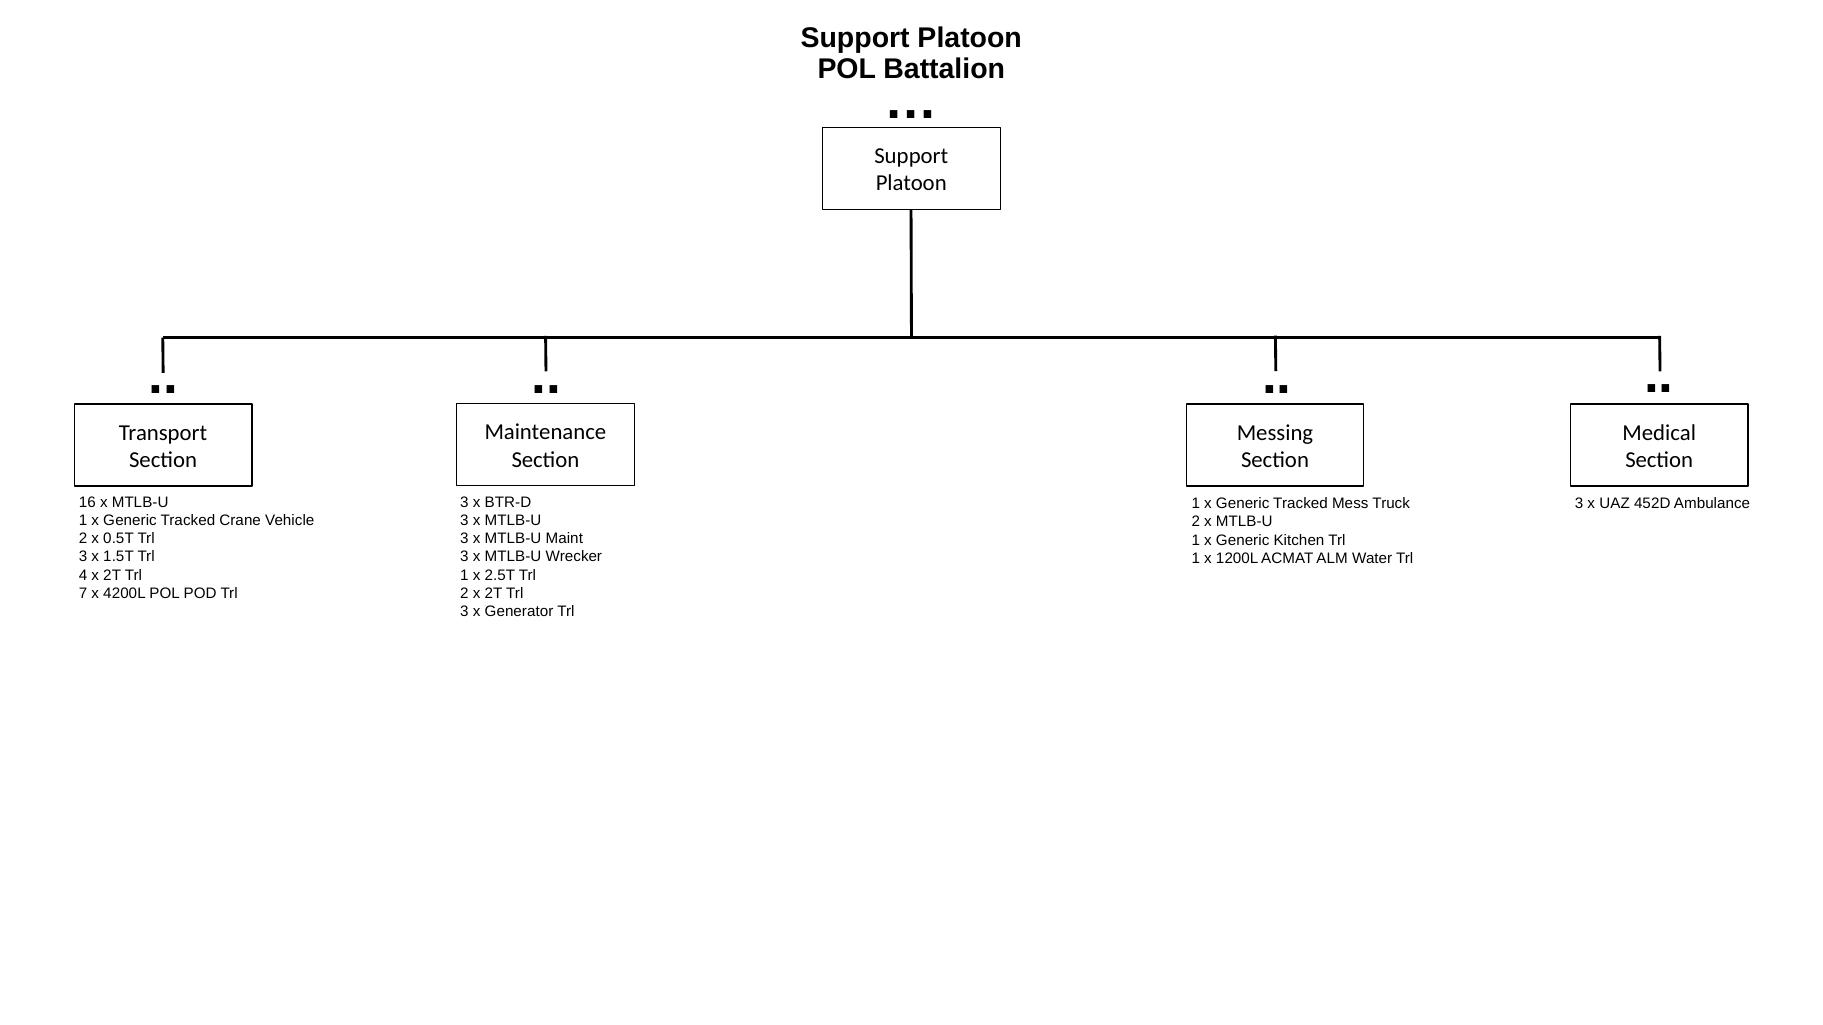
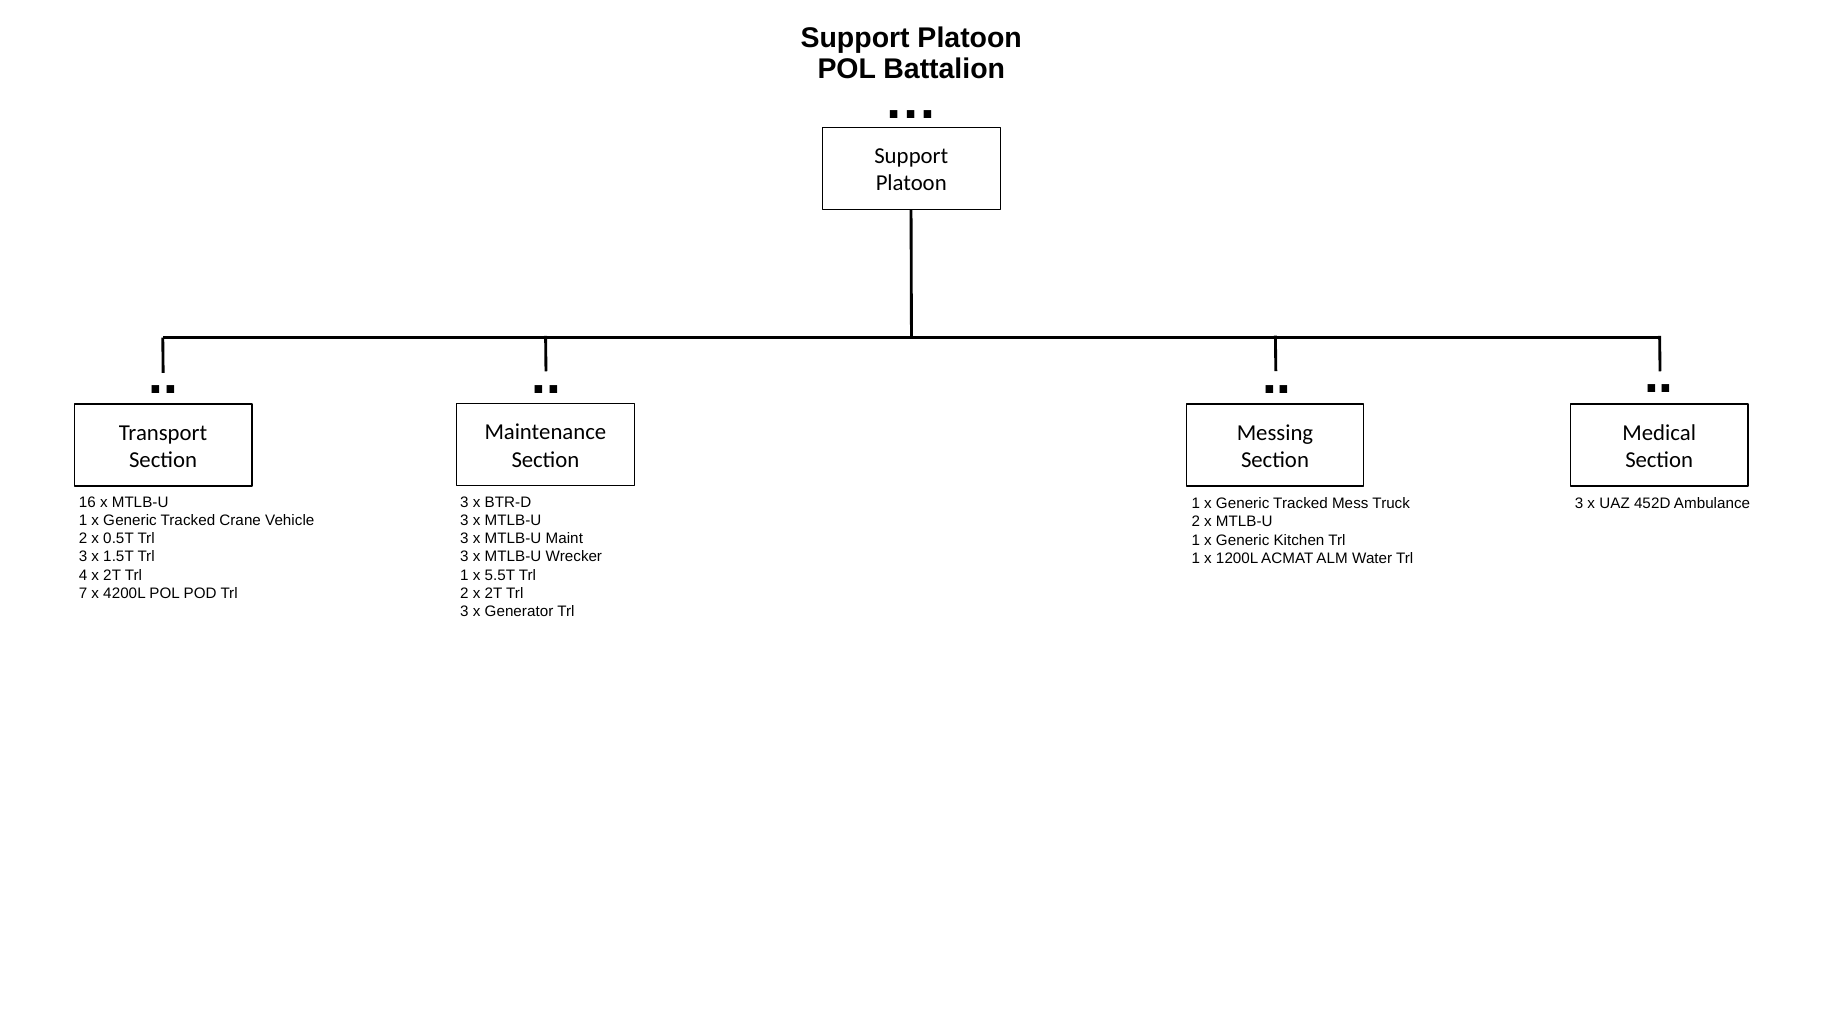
2.5T: 2.5T -> 5.5T (500, 575)
